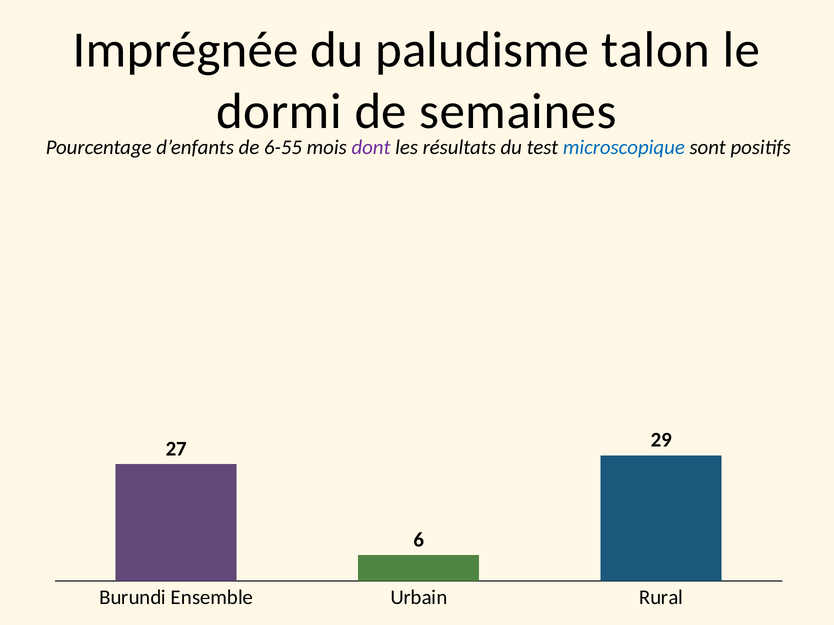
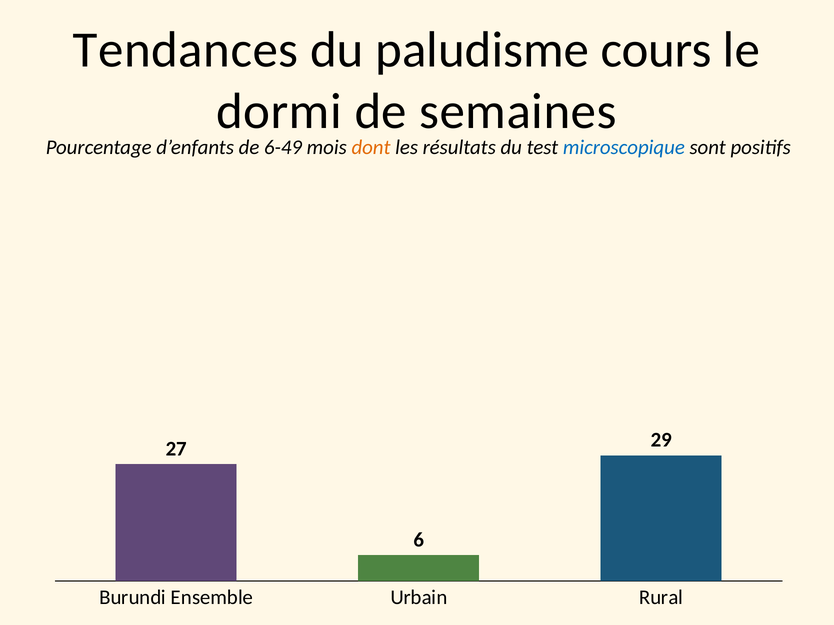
Imprégnée: Imprégnée -> Tendances (186, 50)
talon: talon -> cours (656, 50)
6-55: 6-55 -> 6-49 (283, 148)
dont colour: purple -> orange (371, 148)
